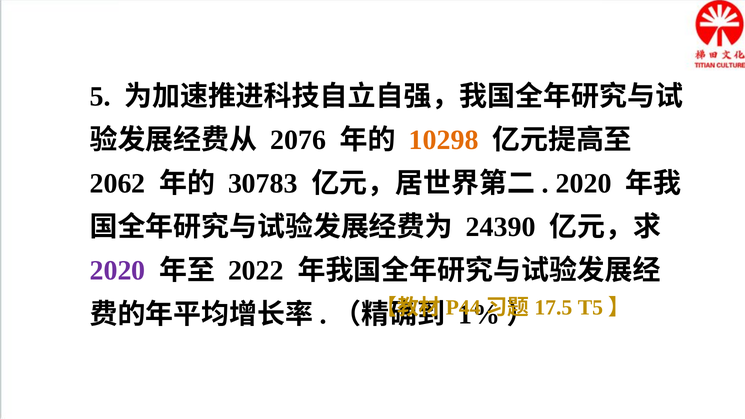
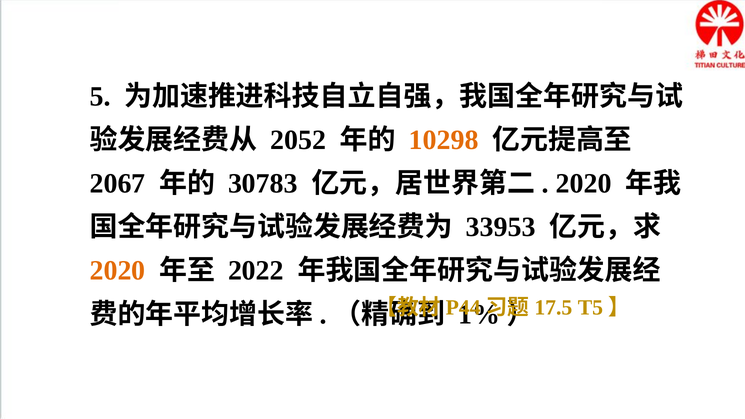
2076: 2076 -> 2052 (298, 140)
2062: 2062 -> 2067 (118, 184)
24390: 24390 -> 33953 (501, 227)
2020 colour: purple -> orange (118, 271)
